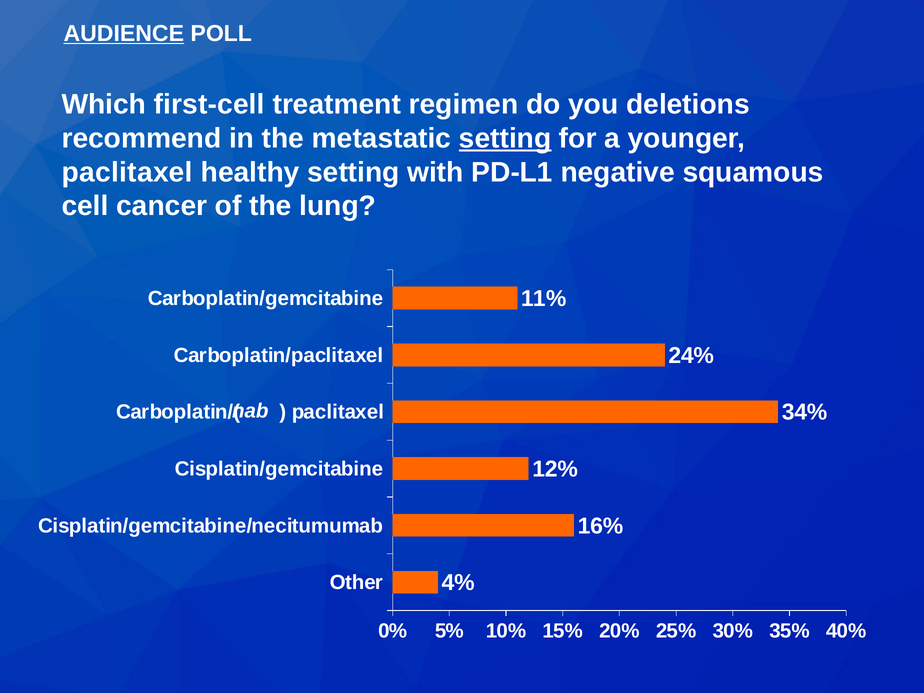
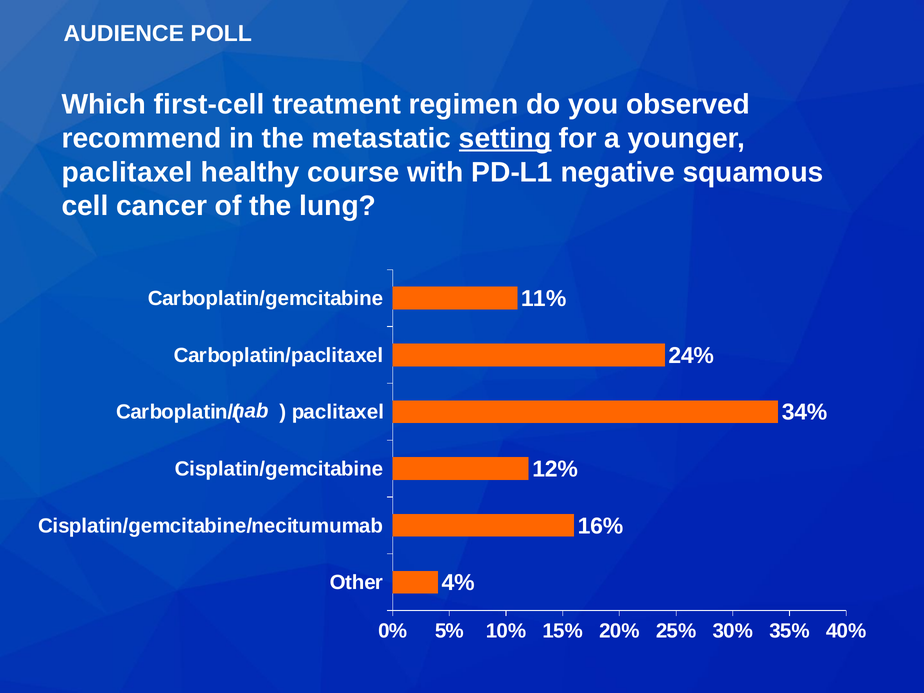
AUDIENCE underline: present -> none (124, 34)
deletions: deletions -> observed (688, 105)
healthy setting: setting -> course (353, 172)
